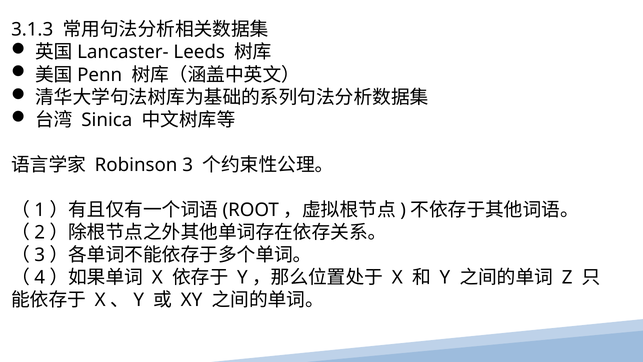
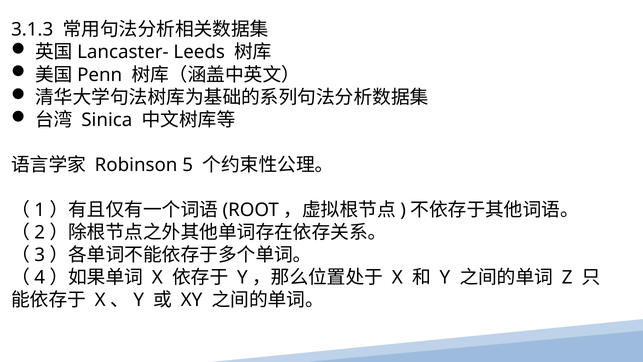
Robinson 3: 3 -> 5 (188, 165)
